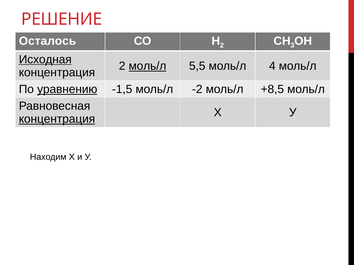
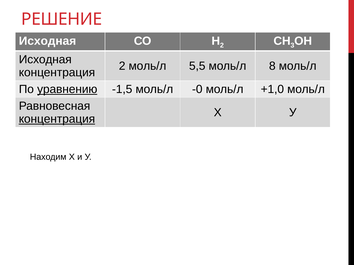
Осталось: Осталось -> Исходная (48, 41)
Исходная underline: present -> none (45, 60)
моль/л underline: present -> none (147, 66)
4: 4 -> 8 (272, 66)
-2: -2 -> -0 (197, 89)
+8,5: +8,5 -> +1,0 (272, 89)
